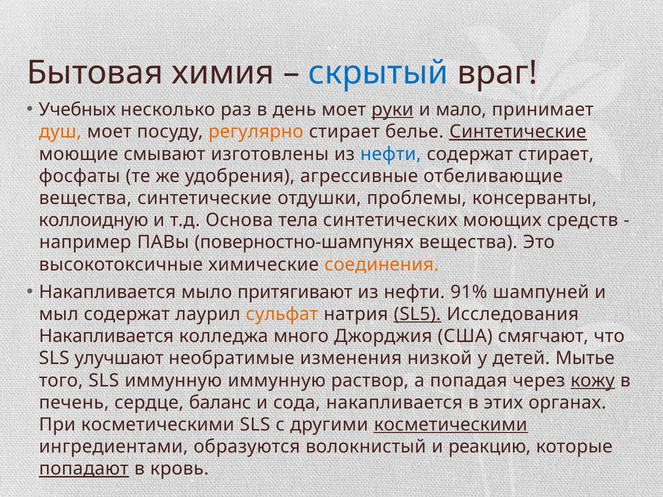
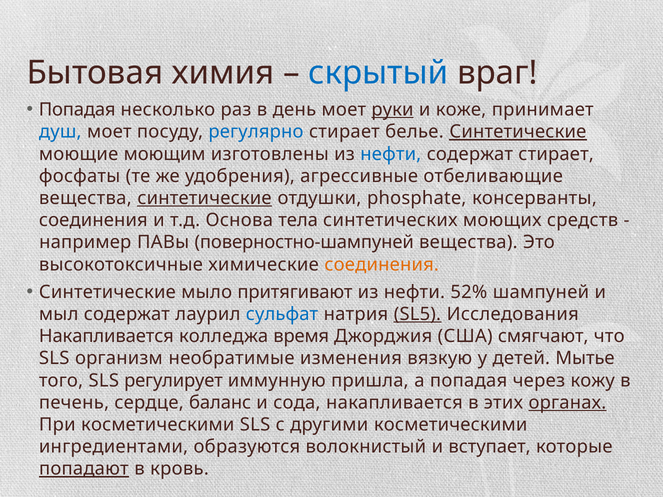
Учебных: Учебных -> Попадая (77, 110)
мало: мало -> коже (461, 110)
душ colour: orange -> blue (60, 132)
регулярно colour: orange -> blue (256, 132)
смывают: смывают -> моющим (165, 154)
синтетические underline: none -> present (205, 198)
проблемы: проблемы -> phosphate (417, 198)
коллоидную: коллоидную -> соединения (93, 220)
поверностно-шампунях: поверностно-шампунях -> поверностно-шампуней (304, 242)
Накапливается: Накапливается -> Синтетические (107, 292)
91%: 91% -> 52% (469, 292)
сульфат colour: orange -> blue (282, 314)
много: много -> время (301, 336)
улучшают: улучшают -> организм (119, 359)
низкой: низкой -> вязкую (440, 359)
SLS иммунную: иммунную -> регулирует (173, 381)
раствор: раствор -> пришла (370, 381)
кожу underline: present -> none (593, 381)
органах underline: none -> present (567, 403)
косметическими underline: present -> none (451, 425)
реакцию: реакцию -> вступает (490, 447)
